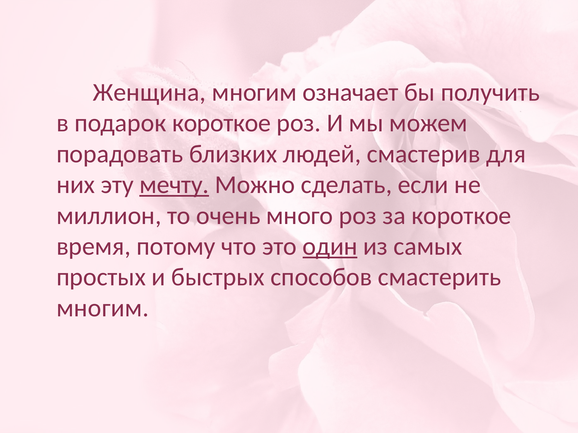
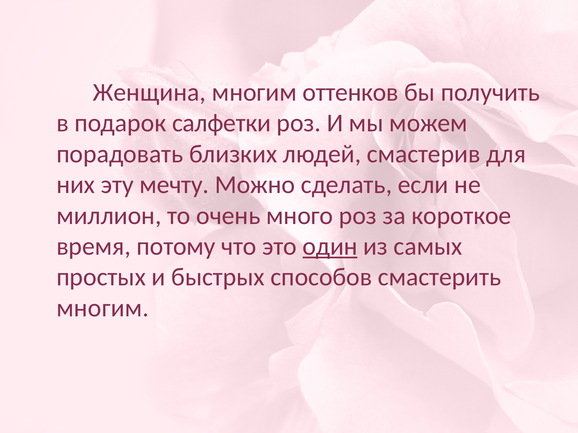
означает: означает -> оттенков (351, 92)
подарок короткое: короткое -> салфетки (222, 123)
мечту underline: present -> none (174, 185)
